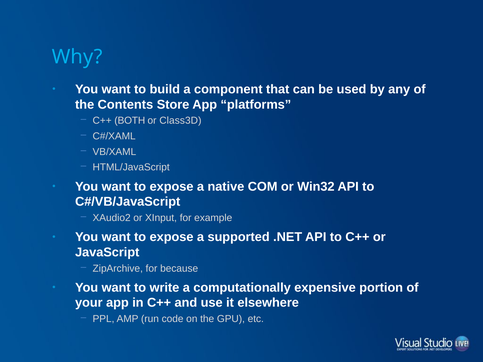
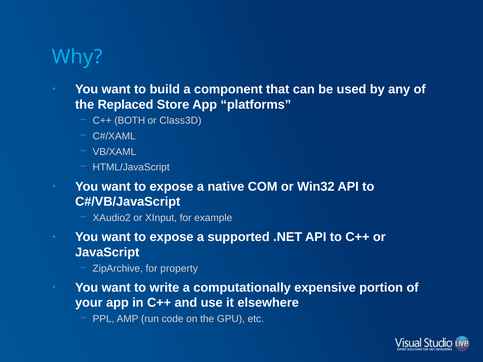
Contents: Contents -> Replaced (126, 105)
because: because -> property (179, 269)
